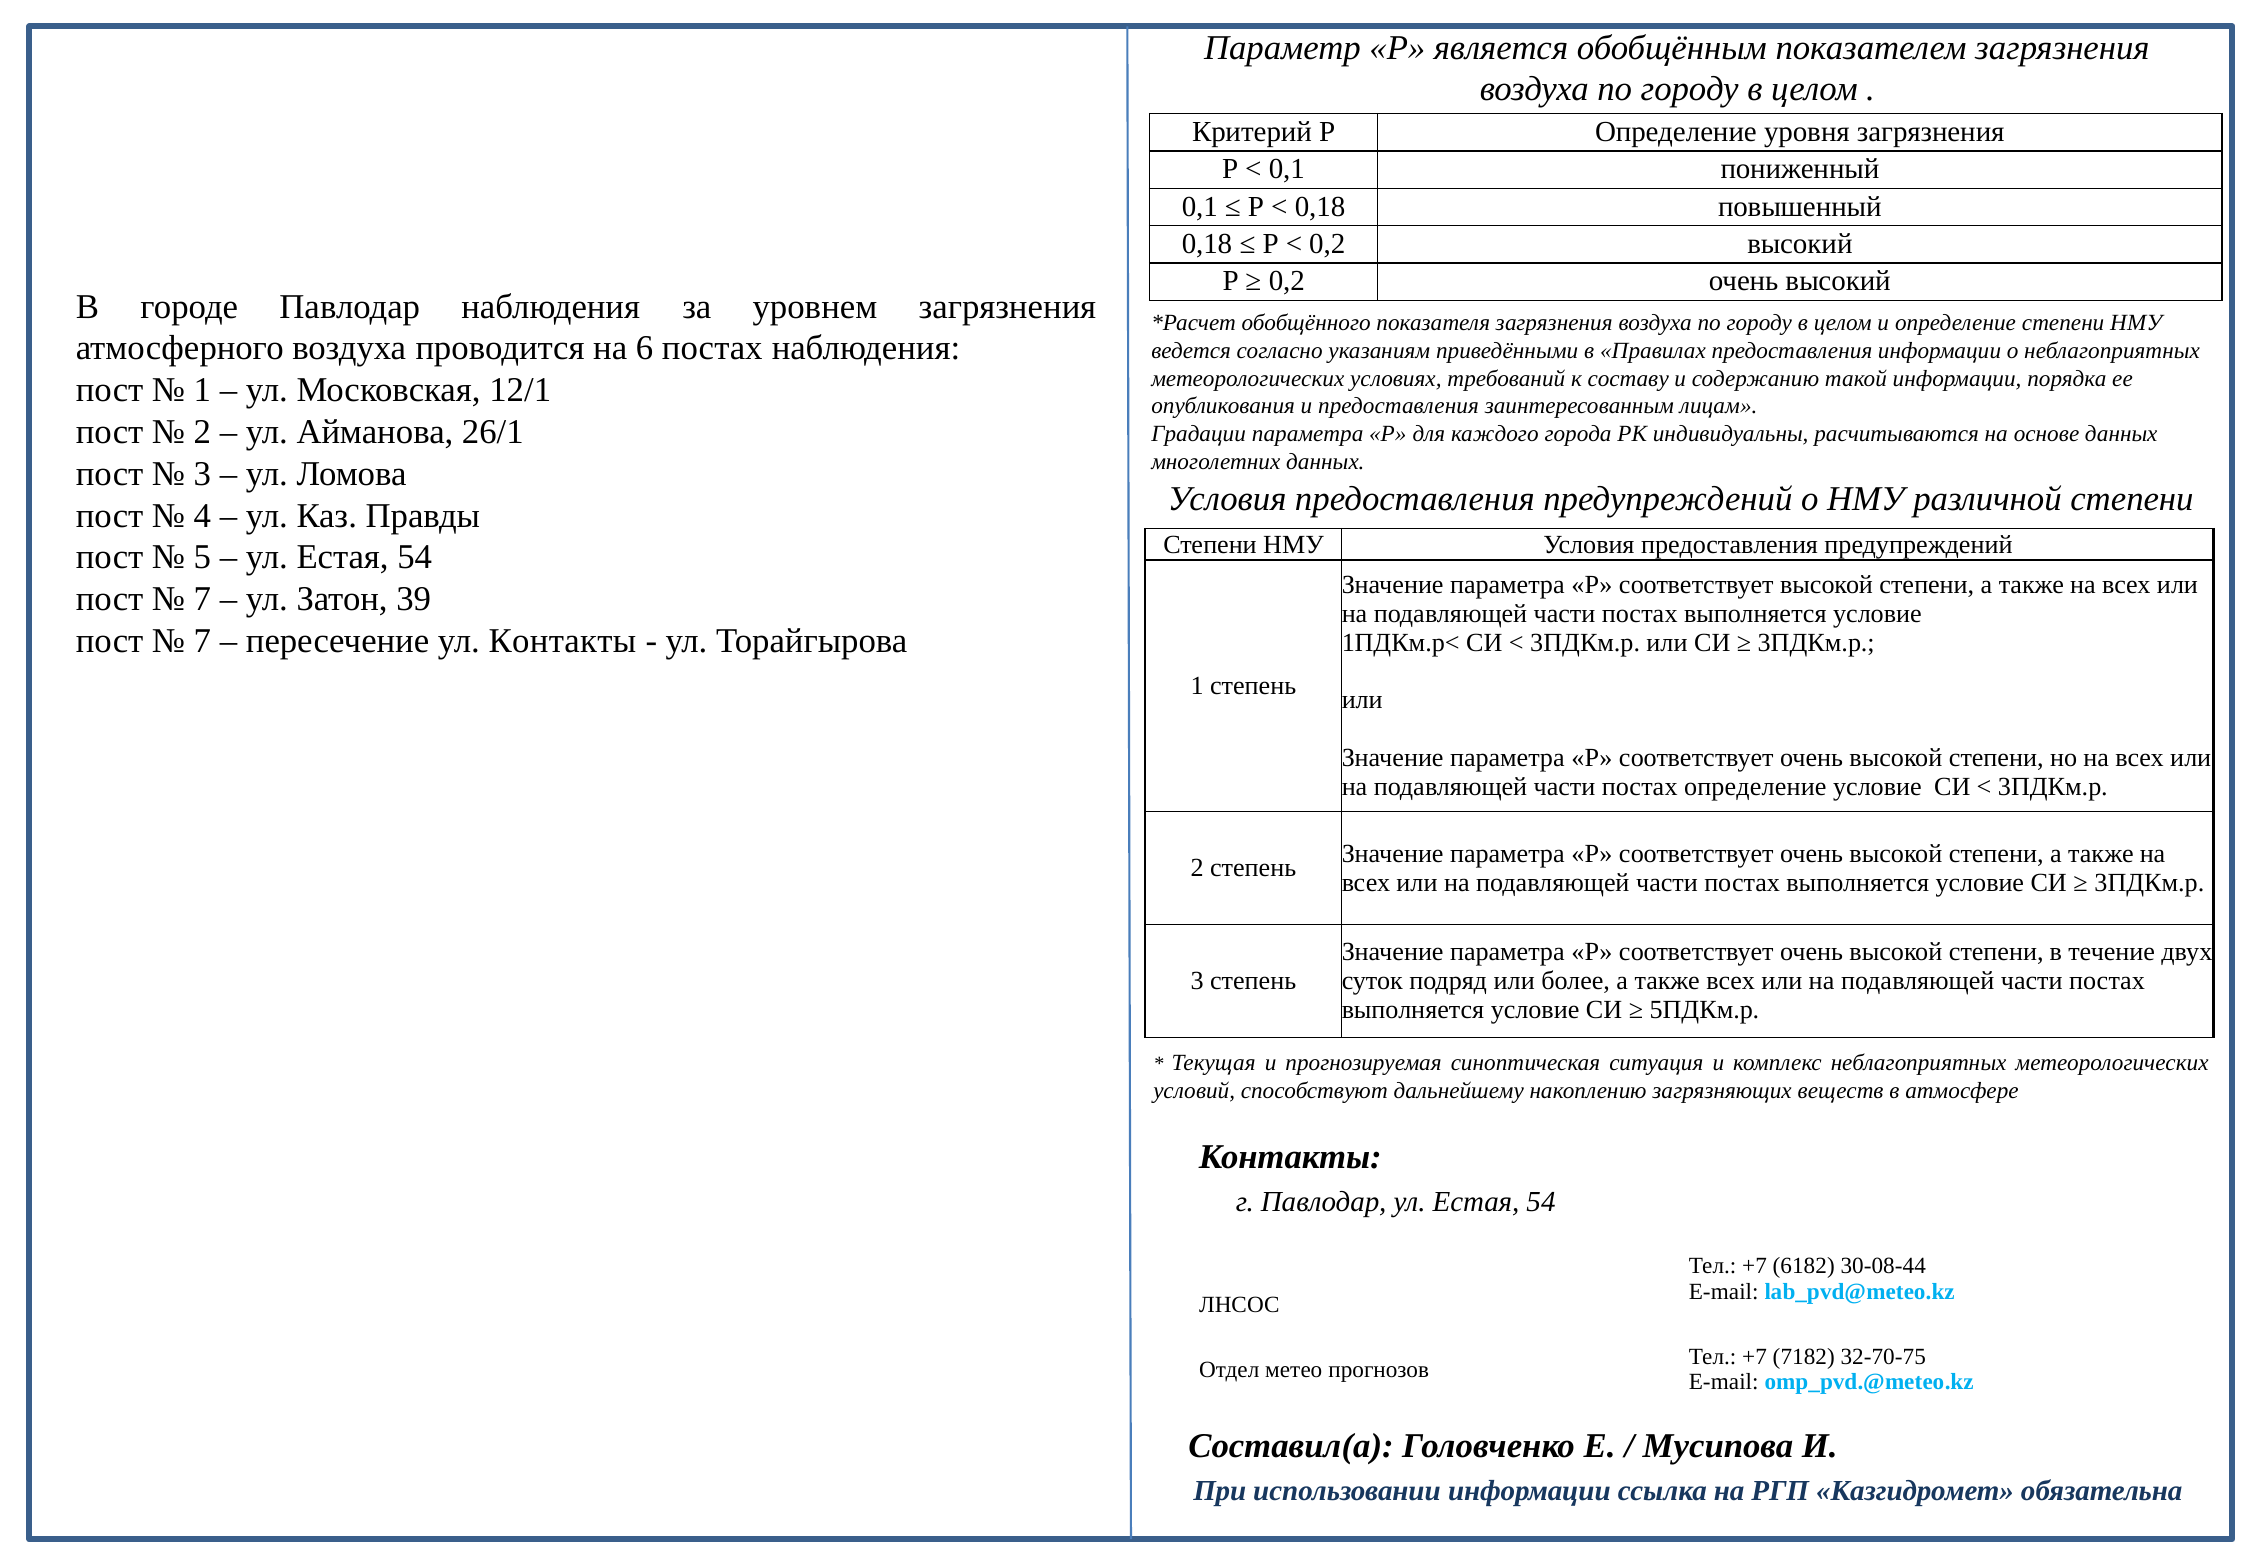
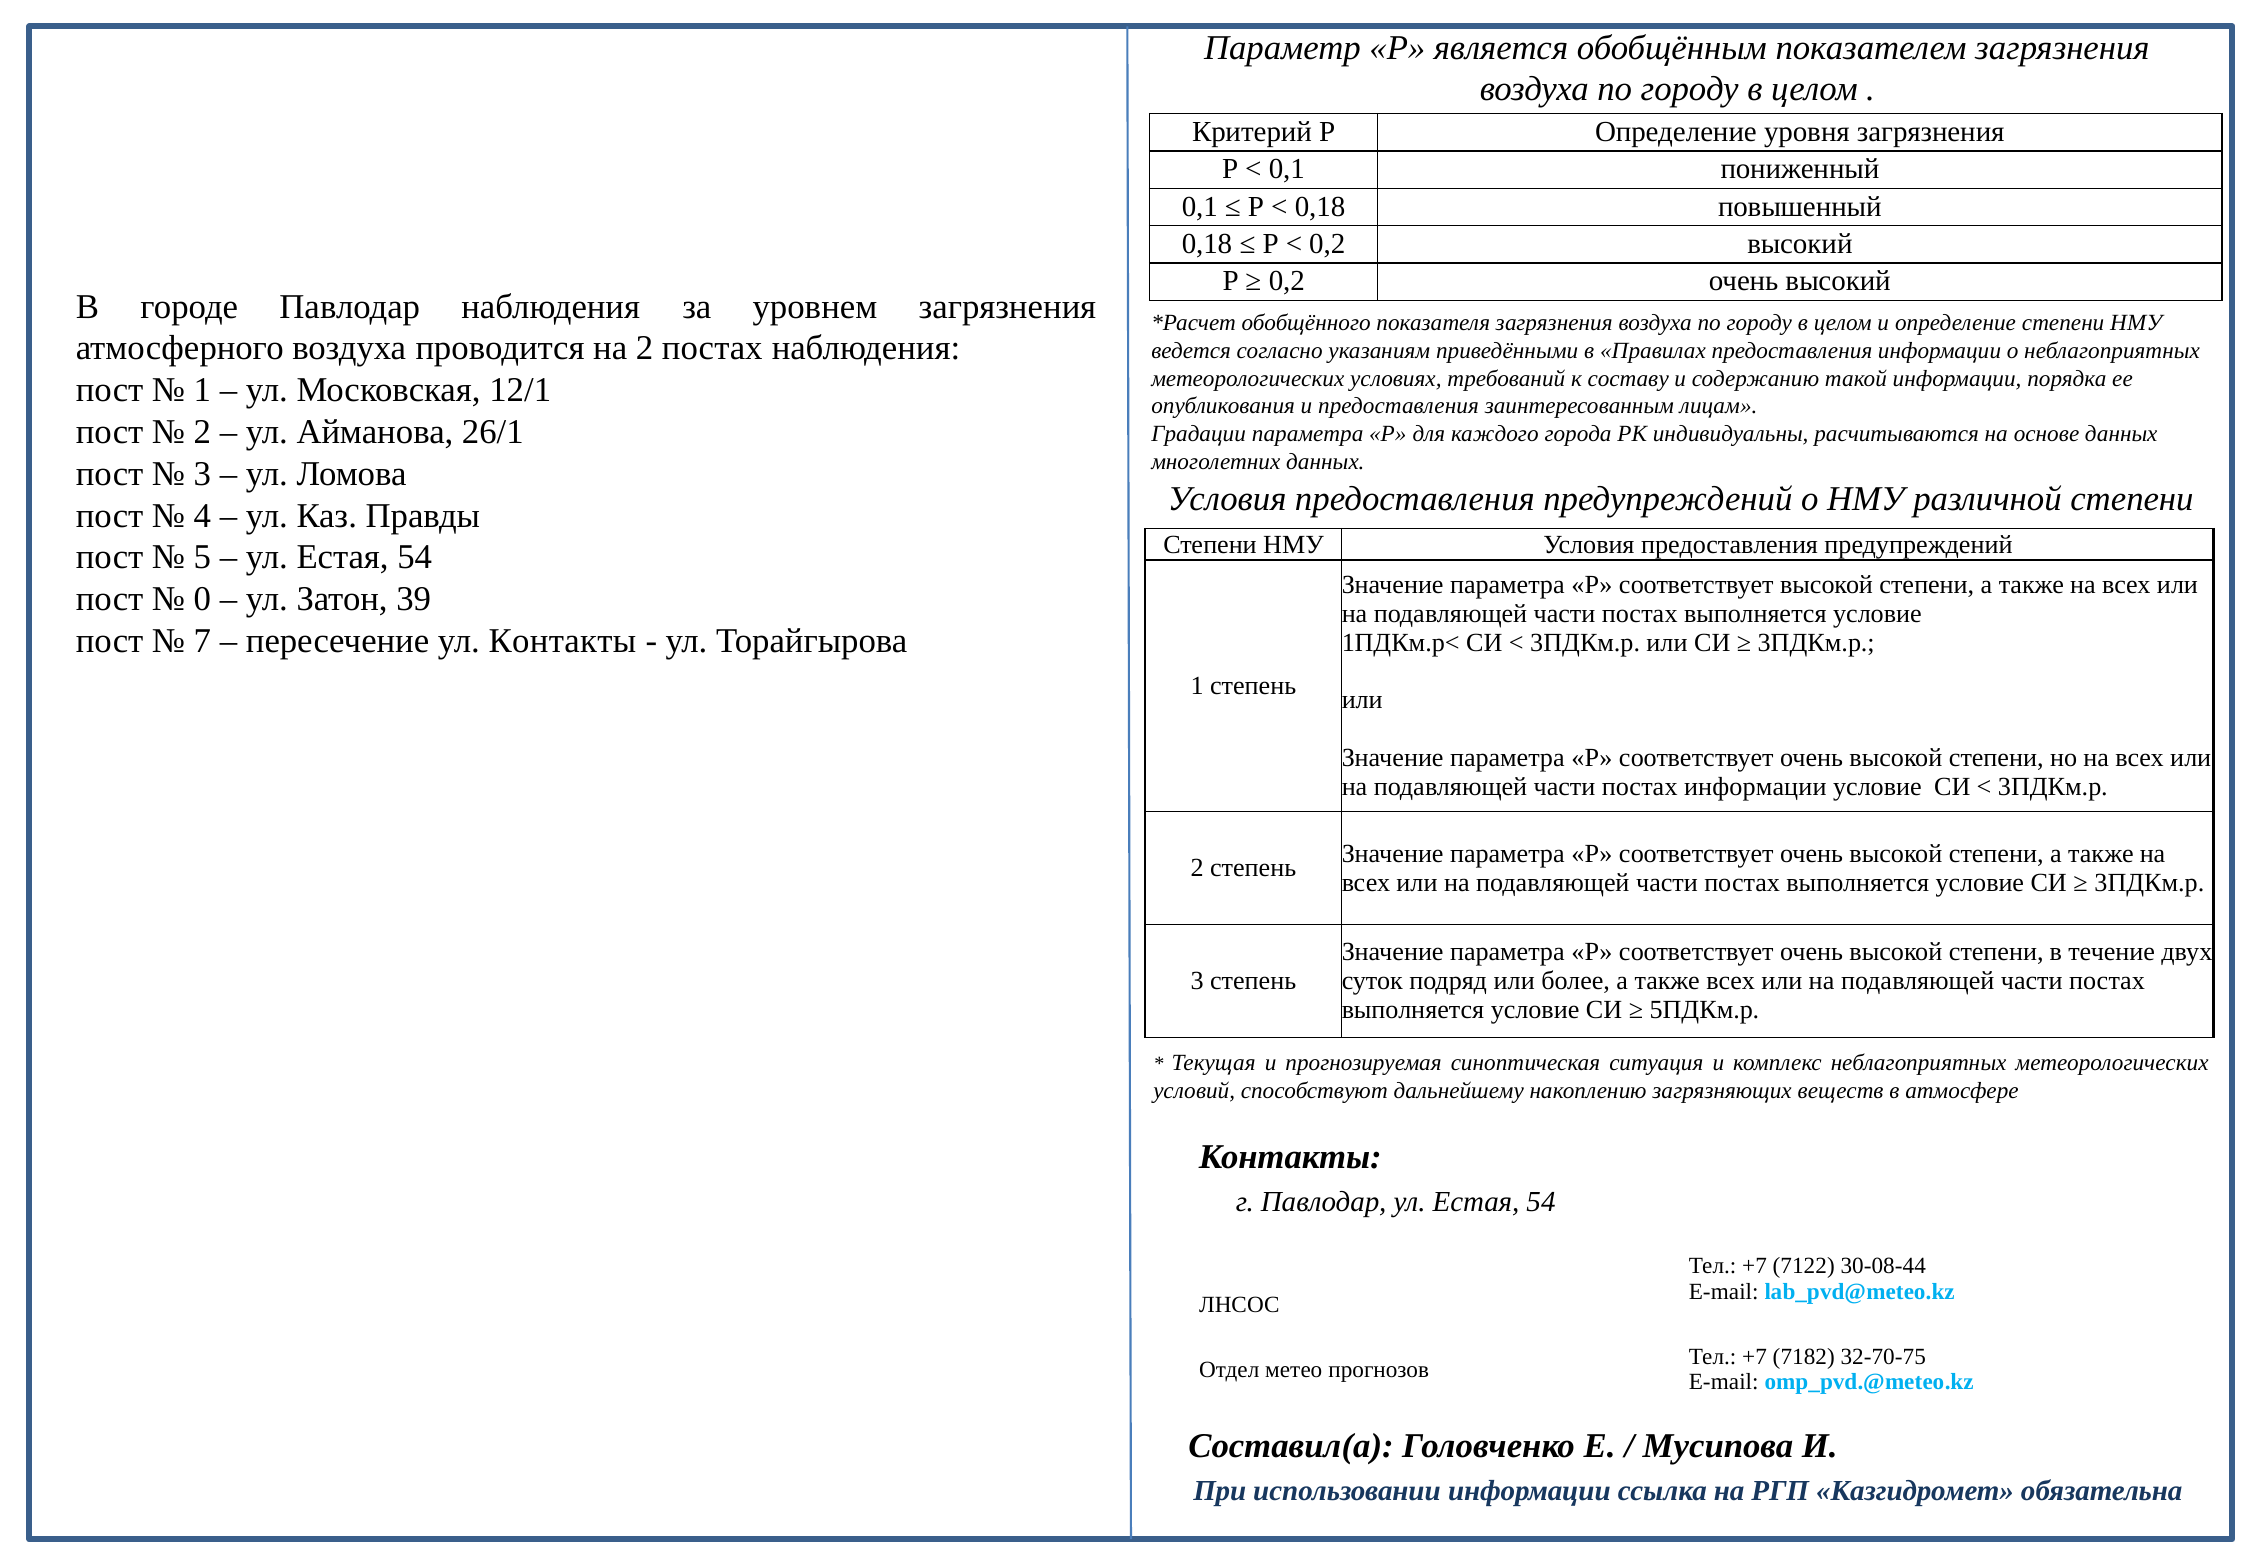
на 6: 6 -> 2 (645, 348)
7: 7 -> 0 (202, 599)
постах определение: определение -> информации (1755, 787)
6182: 6182 -> 7122 (1804, 1266)
